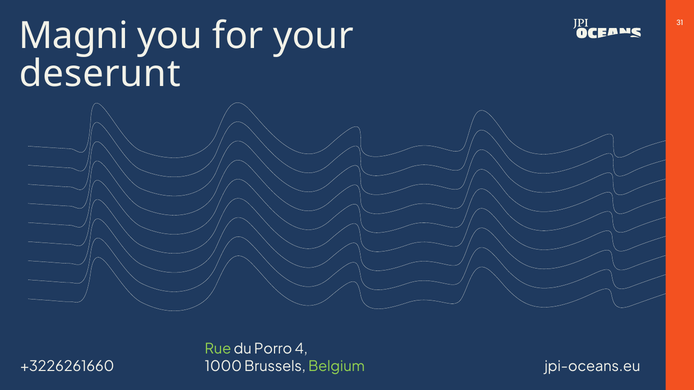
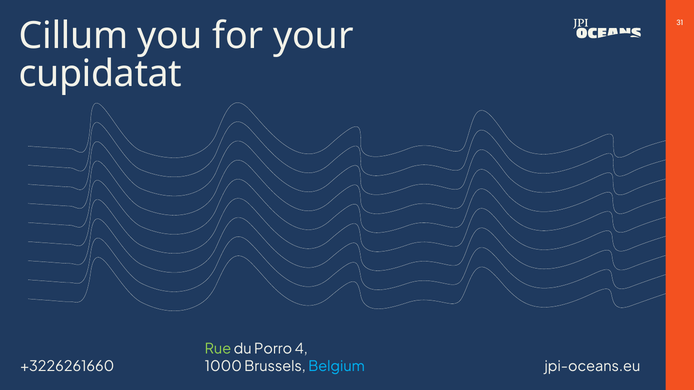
Magni: Magni -> Cillum (74, 36)
deserunt: deserunt -> cupidatat (100, 74)
Belgium colour: light green -> light blue (337, 367)
